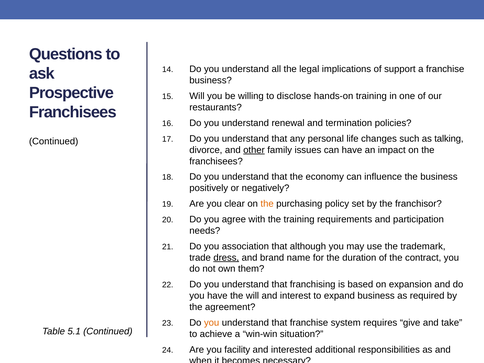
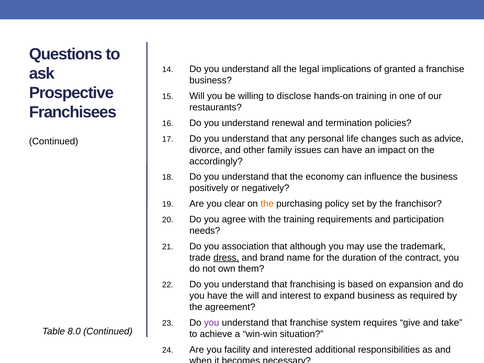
support: support -> granted (400, 69)
talking: talking -> advice (449, 139)
other underline: present -> none (254, 150)
franchisees: franchisees -> accordingly (216, 161)
you colour: orange -> purple (212, 323)
5.1: 5.1 -> 8.0 (74, 331)
